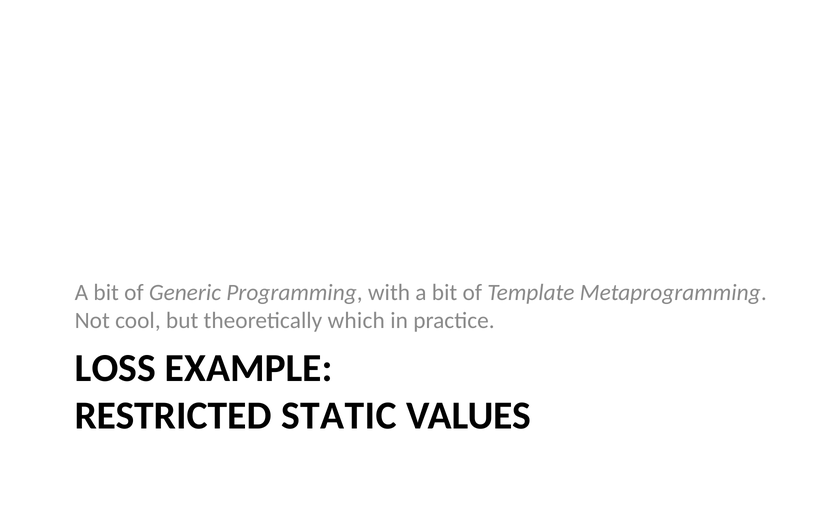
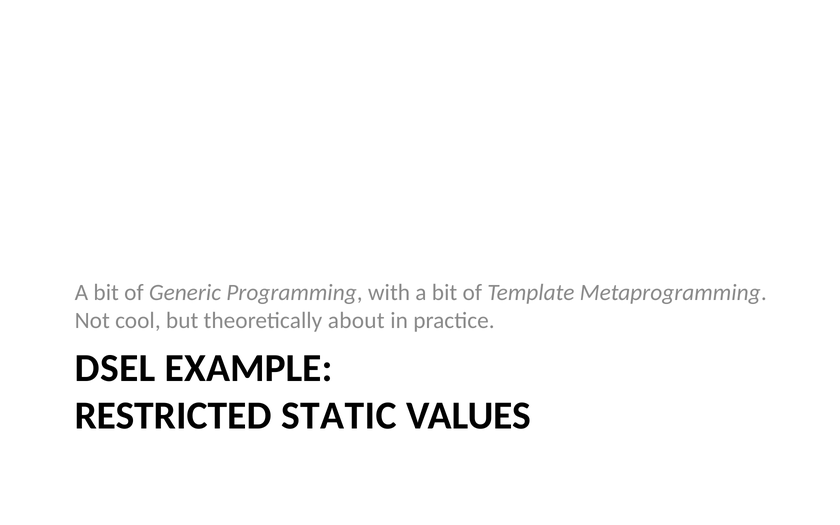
which: which -> about (356, 321)
LOSS: LOSS -> DSEL (115, 368)
